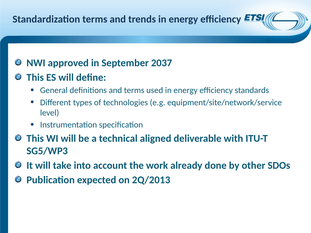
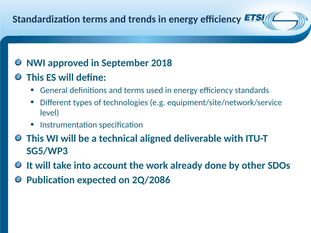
2037: 2037 -> 2018 (162, 63)
2Q/2013: 2Q/2013 -> 2Q/2086 (151, 180)
